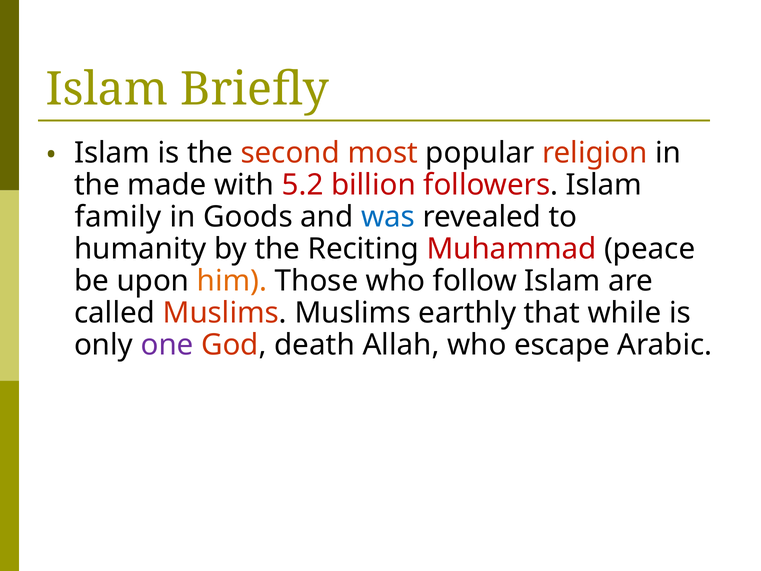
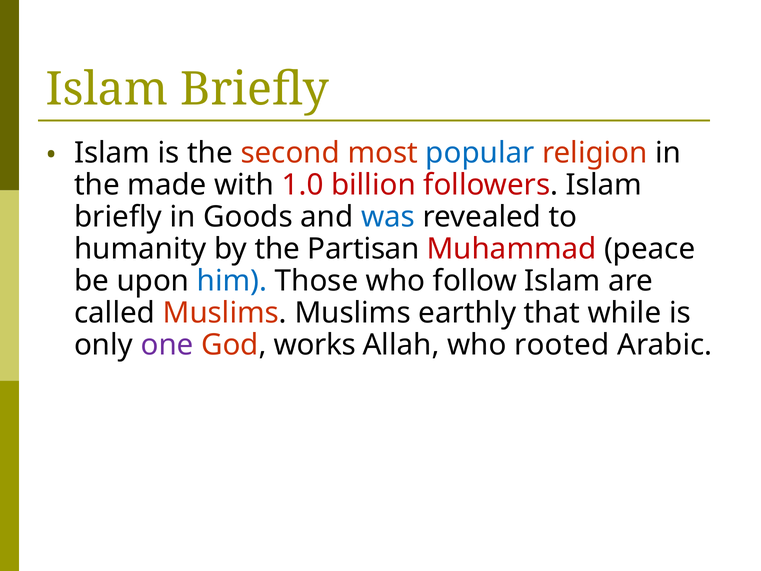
popular colour: black -> blue (480, 153)
5.2: 5.2 -> 1.0 (303, 185)
family: family -> briefly (118, 217)
Reciting: Reciting -> Partisan (363, 249)
him colour: orange -> blue (232, 281)
death: death -> works (315, 345)
escape: escape -> rooted (562, 345)
